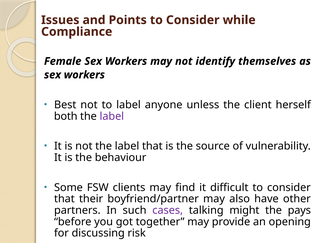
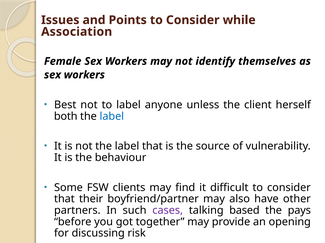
Compliance: Compliance -> Association (77, 32)
label colour: purple -> blue (112, 117)
might: might -> based (244, 211)
